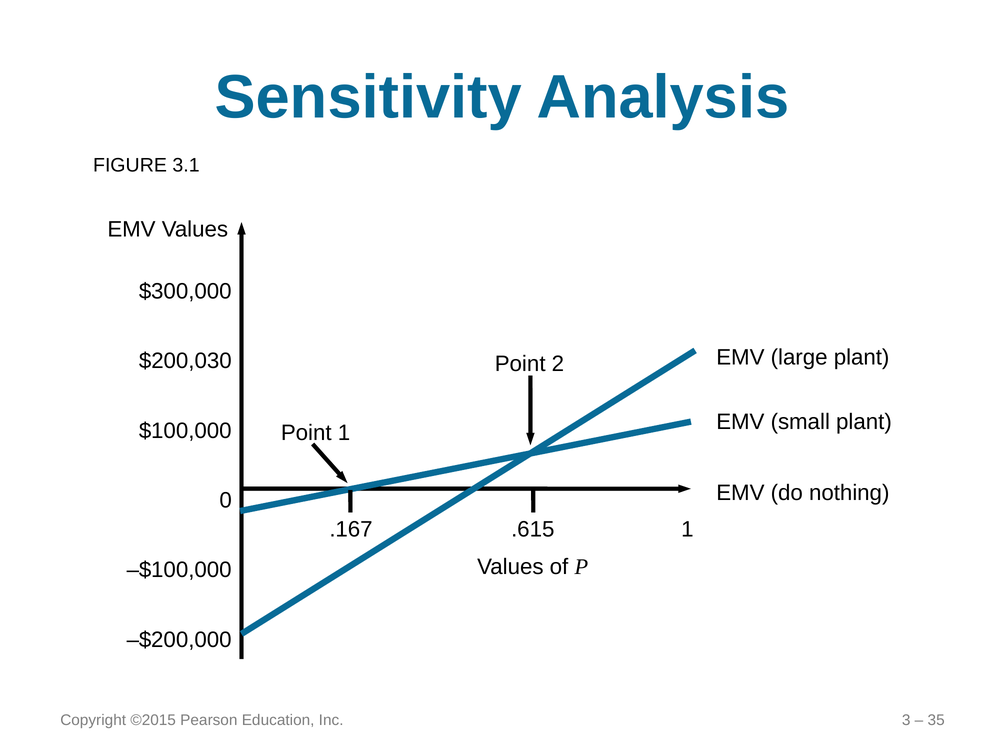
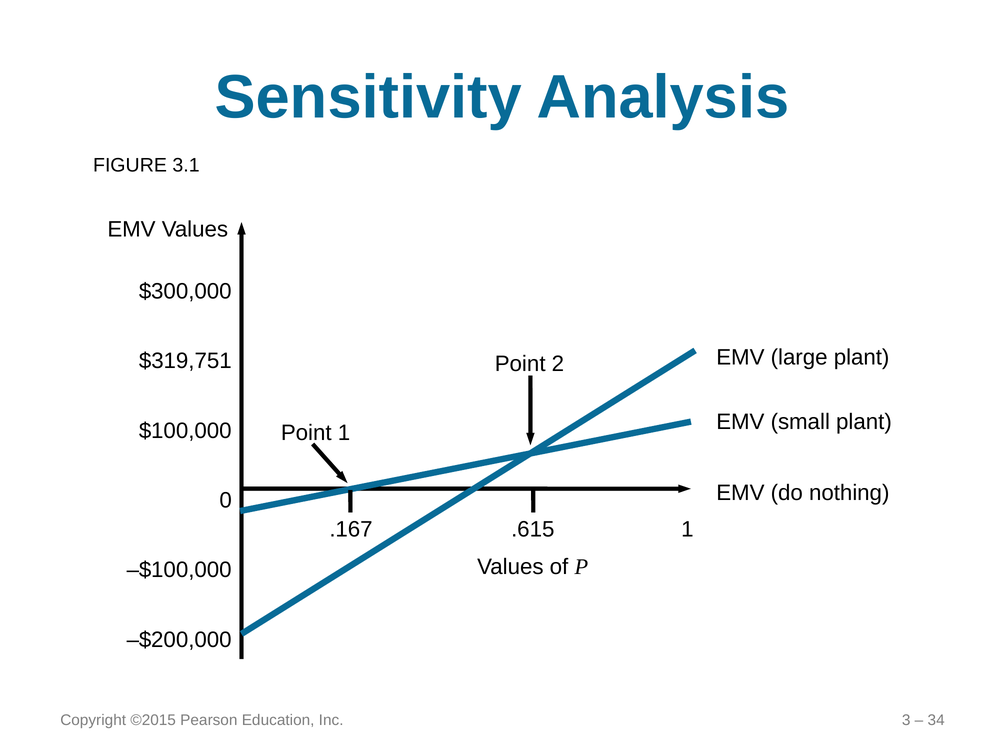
$200,030: $200,030 -> $319,751 (185, 361)
35: 35 -> 34 (936, 720)
